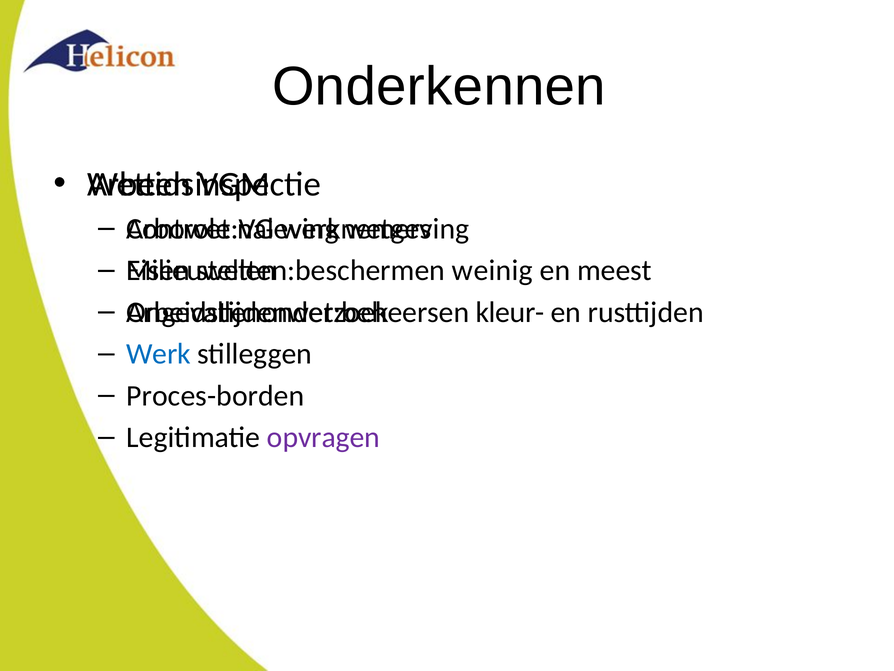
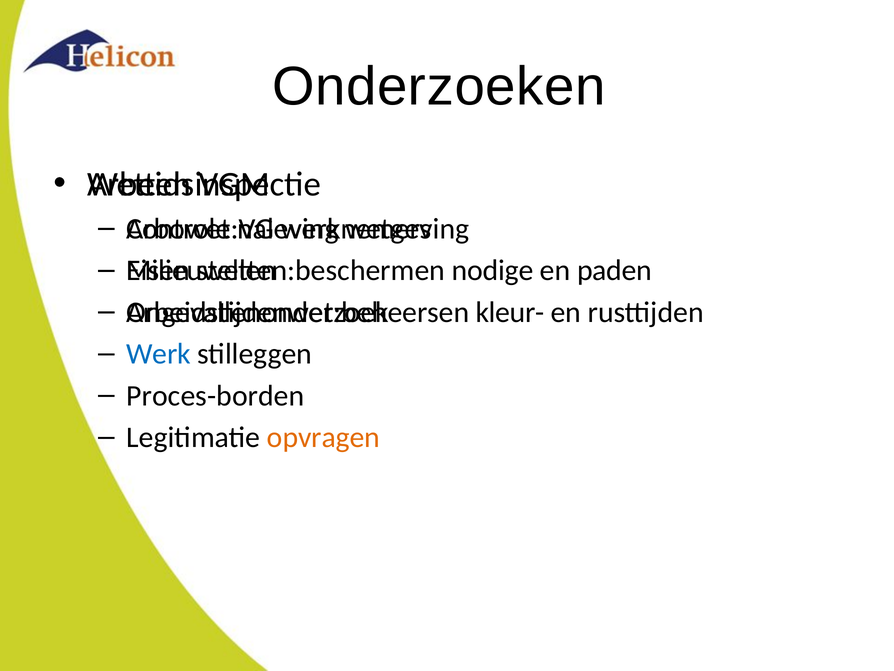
Onderkennen: Onderkennen -> Onderzoeken (439, 87)
weinig: weinig -> nodige (493, 270)
meest: meest -> paden (615, 270)
opvragen colour: purple -> orange (324, 437)
